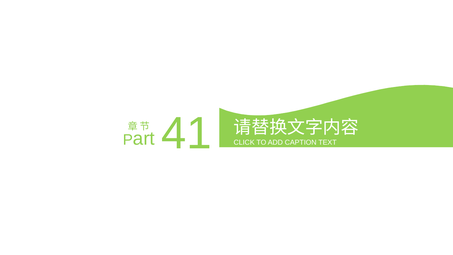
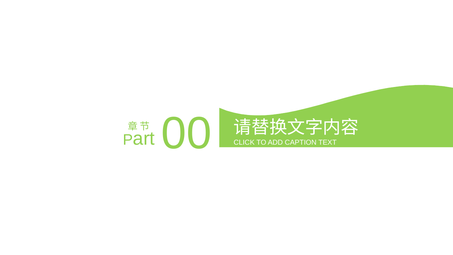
41: 41 -> 00 (187, 133)
